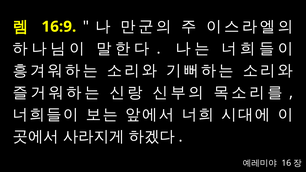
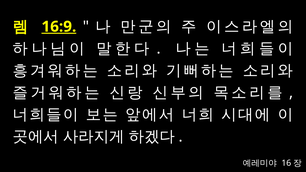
16:9 underline: none -> present (59, 27)
